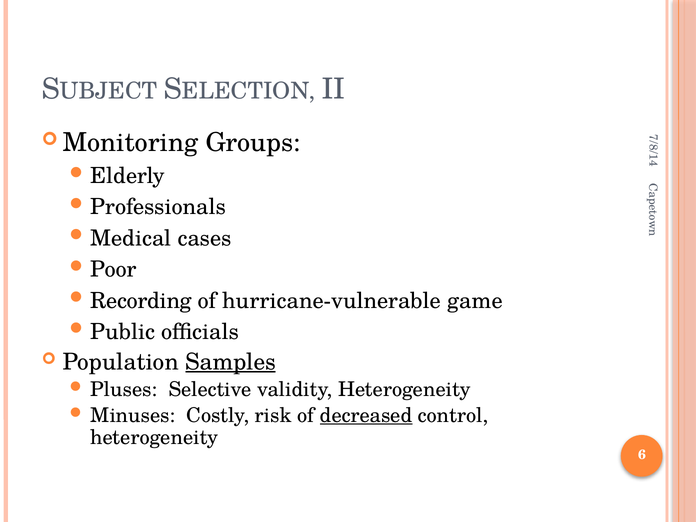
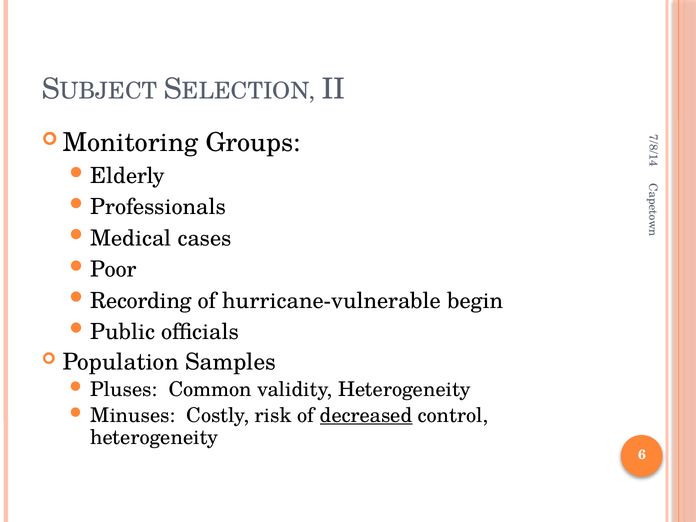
game: game -> begin (475, 301)
Samples underline: present -> none (231, 362)
Selective: Selective -> Common (210, 389)
